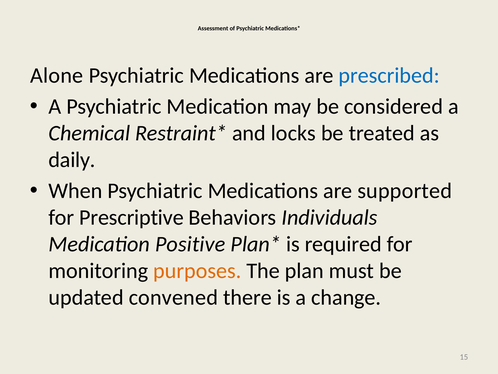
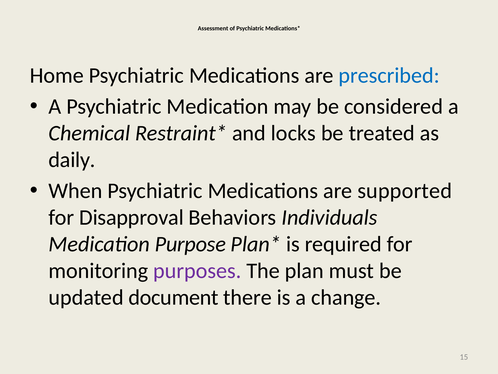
Alone: Alone -> Home (57, 75)
Prescriptive: Prescriptive -> Disapproval (131, 217)
Positive: Positive -> Purpose (190, 244)
purposes colour: orange -> purple (197, 270)
convened: convened -> document (174, 297)
